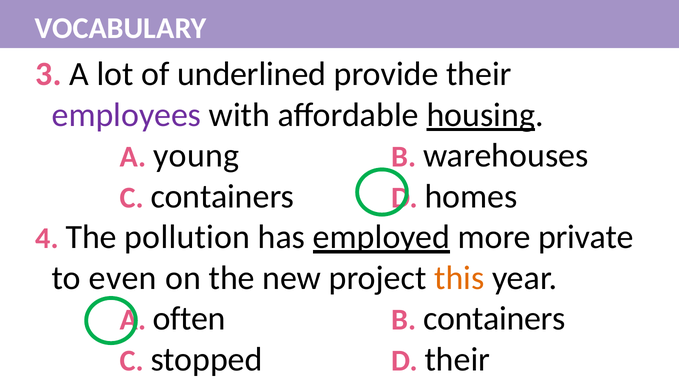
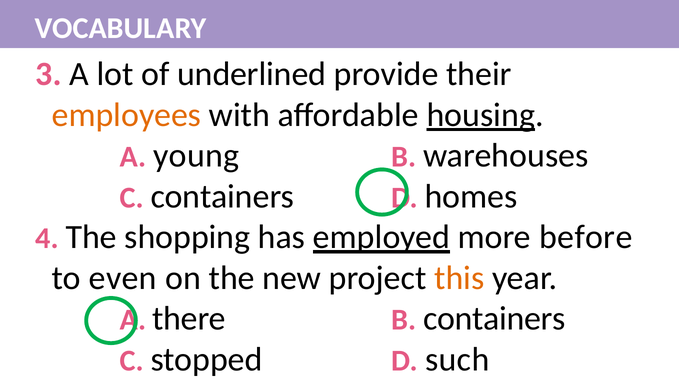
employees colour: purple -> orange (127, 115)
pollution: pollution -> shopping (187, 237)
private: private -> before (586, 237)
often: often -> there (189, 319)
D their: their -> such (457, 359)
